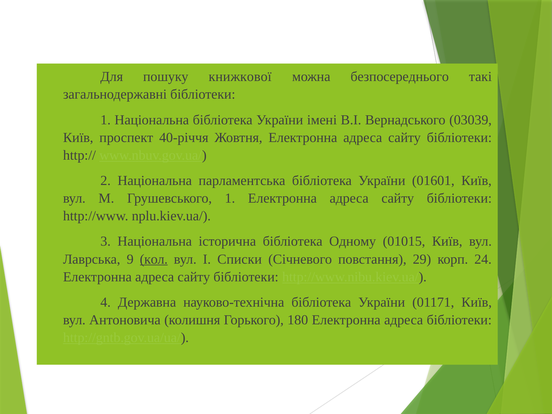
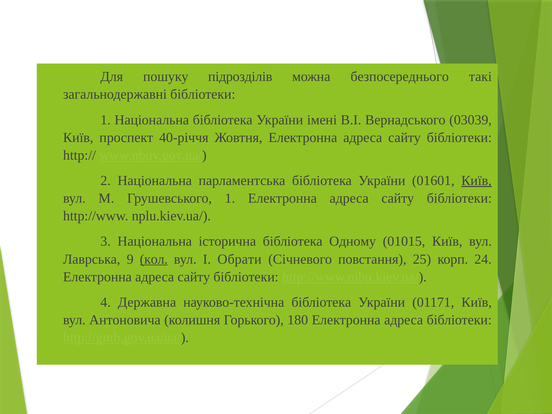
книжкової: книжкової -> підрозділів (240, 77)
Київ underline: none -> present (476, 181)
Списки: Списки -> Обрати (240, 259)
29: 29 -> 25 (422, 259)
